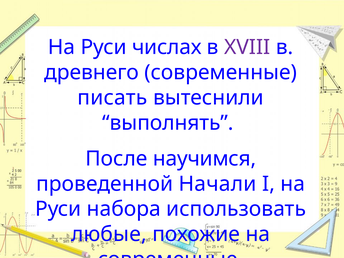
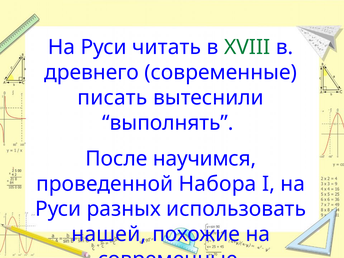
числах: числах -> читать (167, 47)
XVIII colour: purple -> green (247, 47)
Начали: Начали -> Набора (218, 184)
набора: набора -> разных (124, 209)
любые: любые -> нашей (109, 234)
